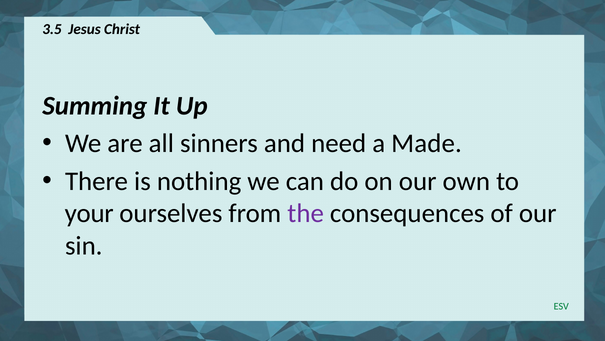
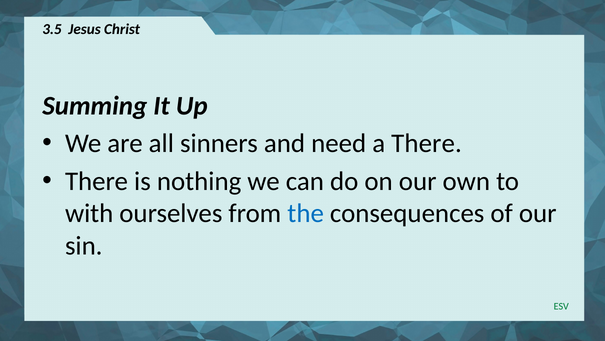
a Made: Made -> There (427, 144)
your: your -> with (89, 214)
the colour: purple -> blue (306, 214)
